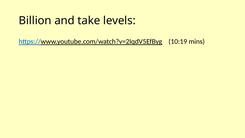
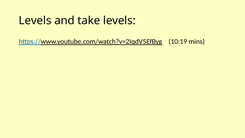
Billion: Billion -> Levels (35, 21)
